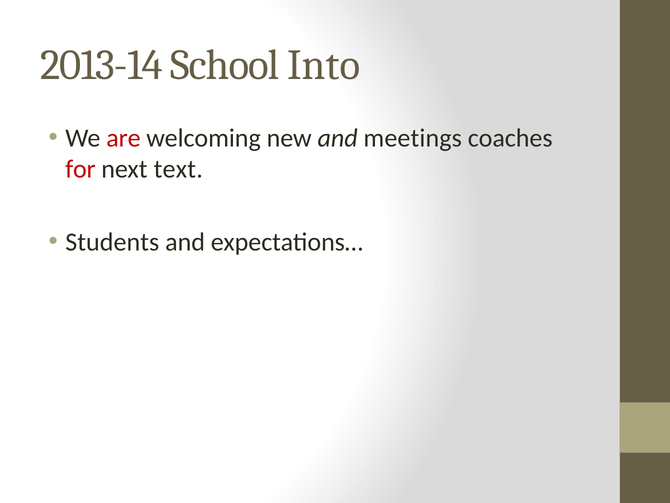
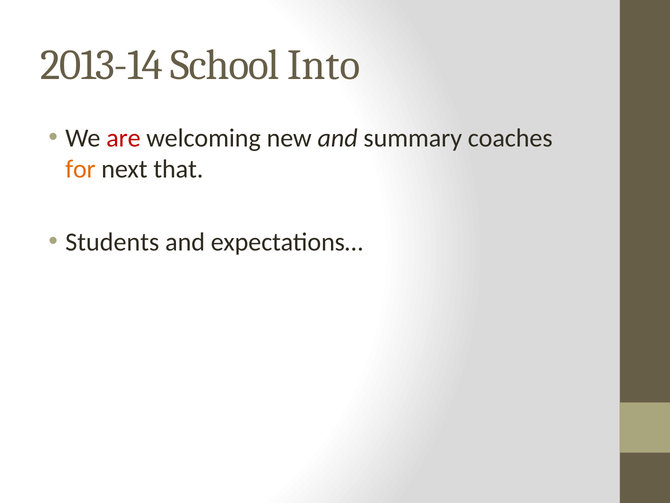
meetings: meetings -> summary (413, 138)
for colour: red -> orange (81, 169)
text: text -> that (178, 169)
